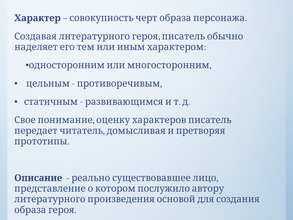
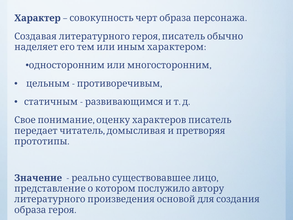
Описание: Описание -> Значение (38, 178)
